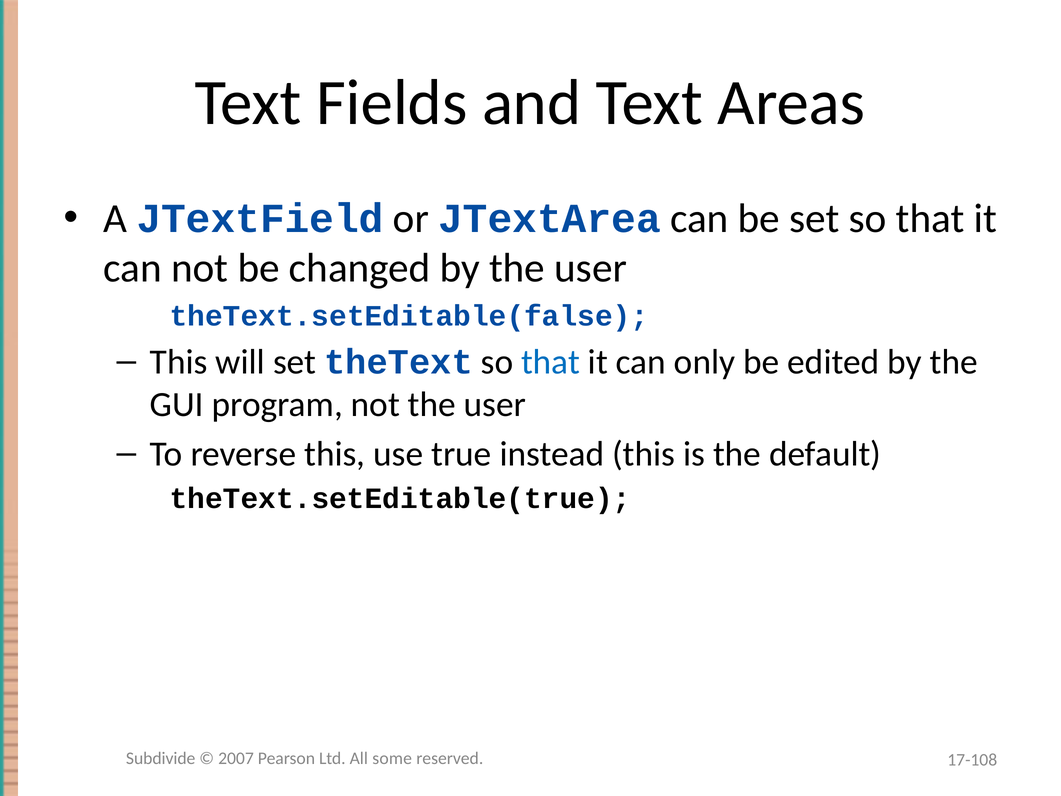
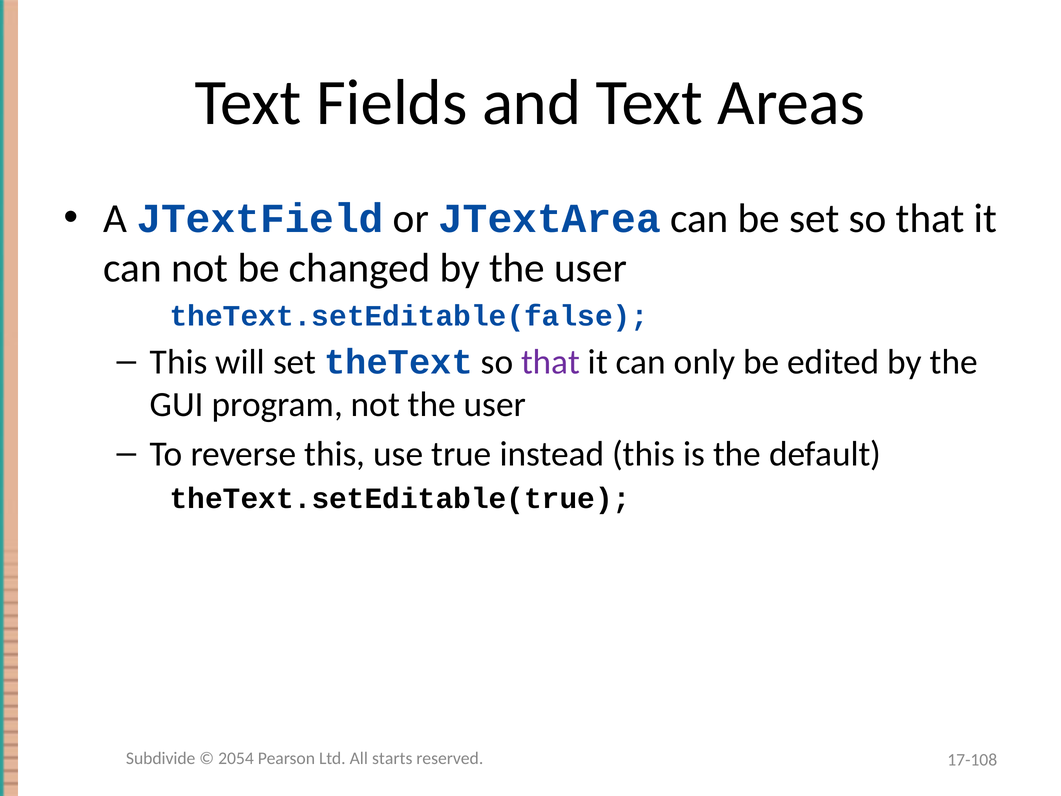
that colour: blue -> purple (551, 362)
2007: 2007 -> 2054 (236, 758)
some: some -> starts (392, 758)
